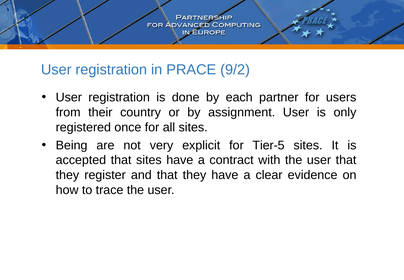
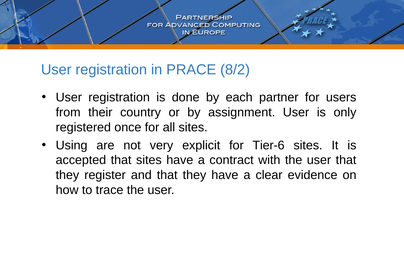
9/2: 9/2 -> 8/2 (235, 70)
Being: Being -> Using (72, 145)
Tier-5: Tier-5 -> Tier-6 (269, 145)
